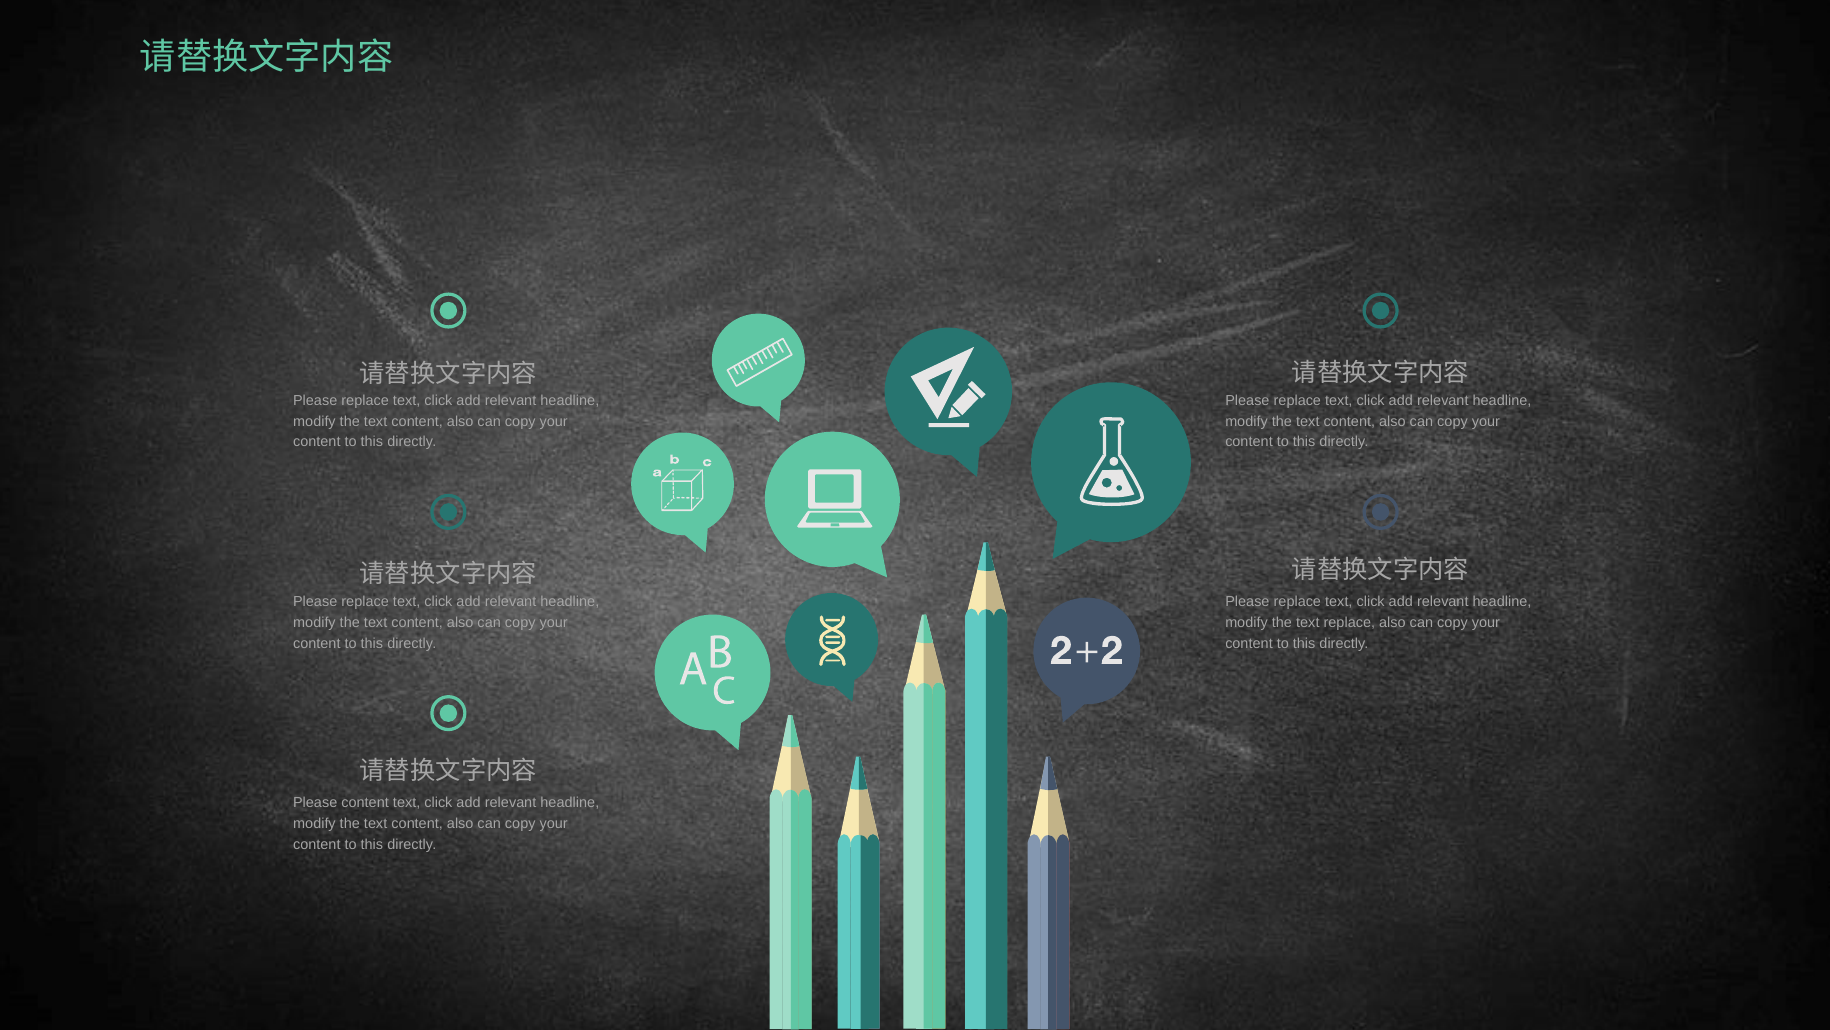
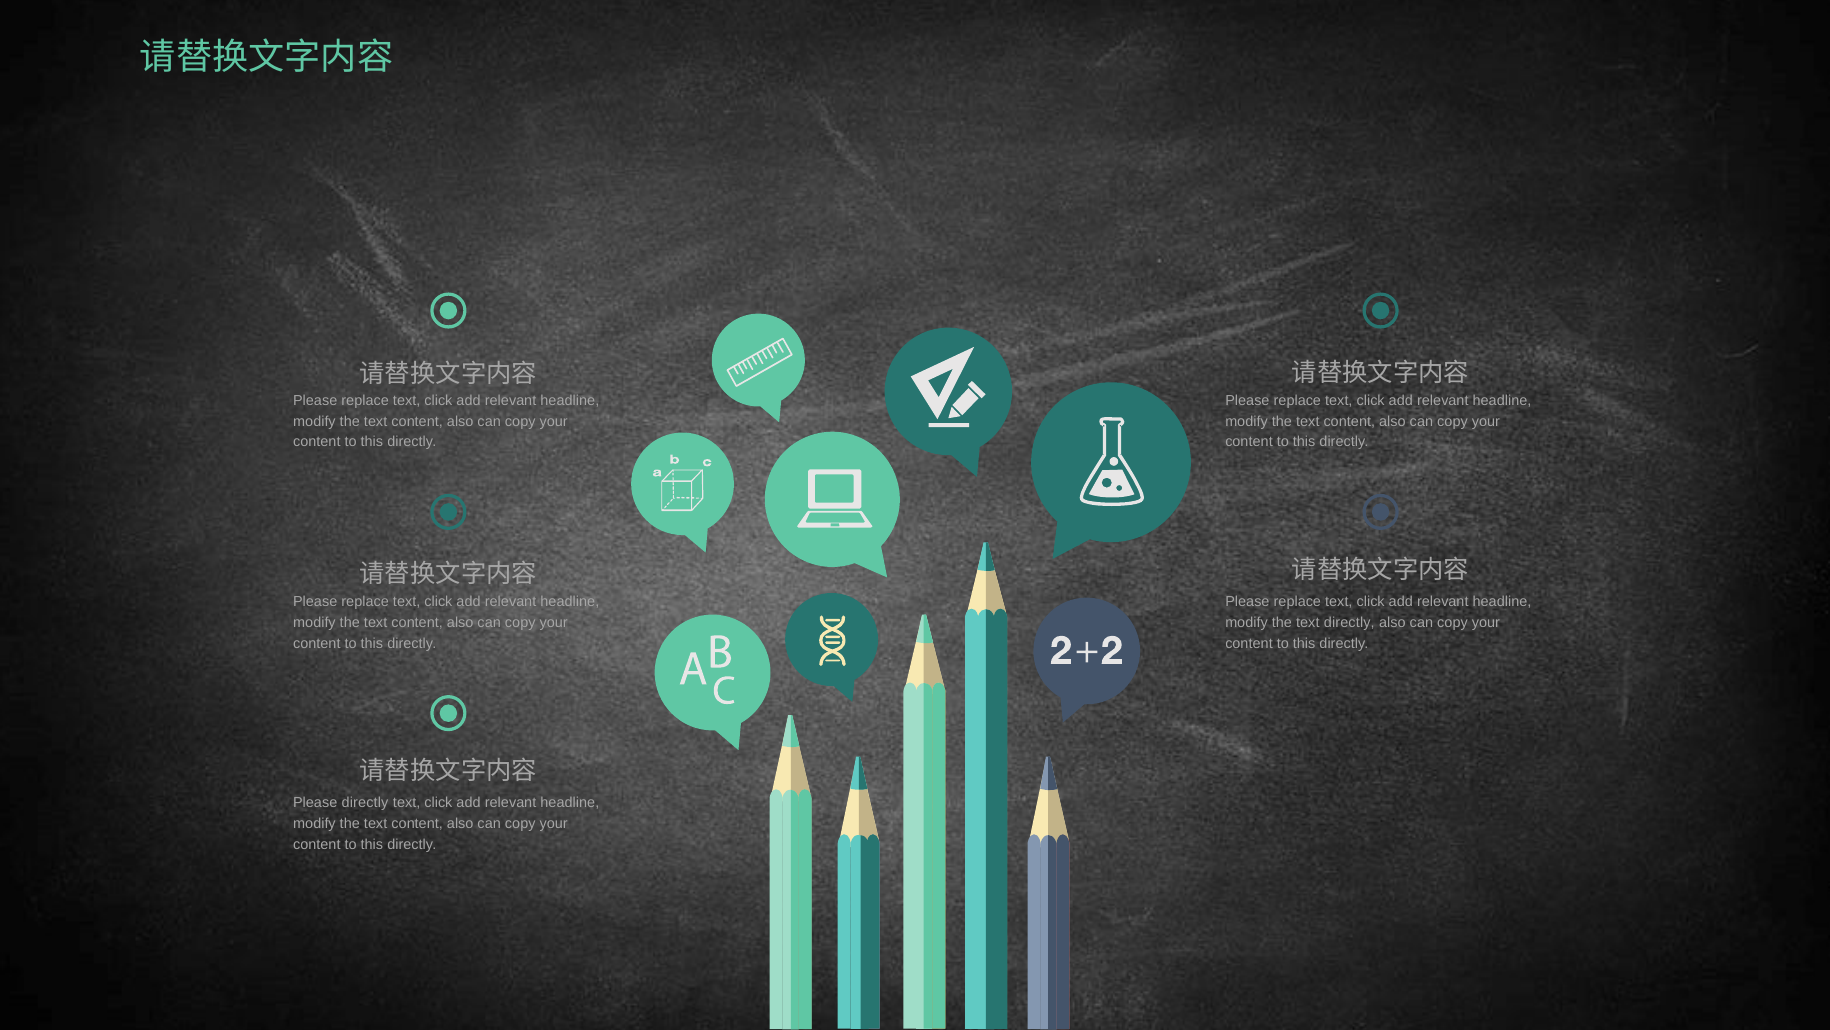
text replace: replace -> directly (1349, 622)
Please content: content -> directly (365, 803)
